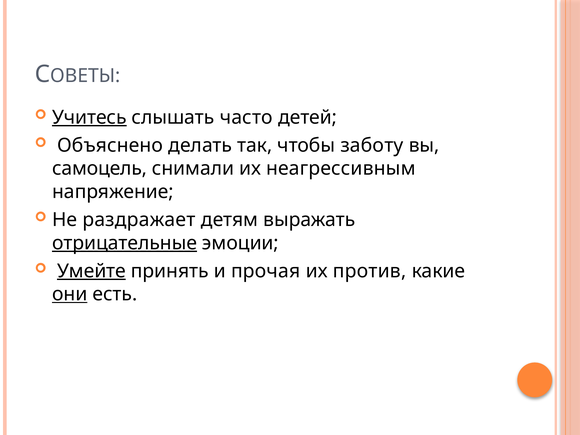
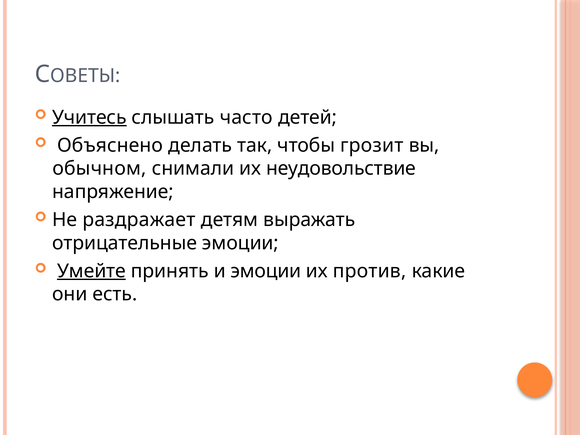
заботу: заботу -> грозит (372, 145)
самоцель: самоцель -> обычном (99, 169)
неагрессивным: неагрессивным -> неудовольствие (341, 169)
отрицательные underline: present -> none (125, 243)
и прочая: прочая -> эмоции (266, 271)
они underline: present -> none (70, 294)
